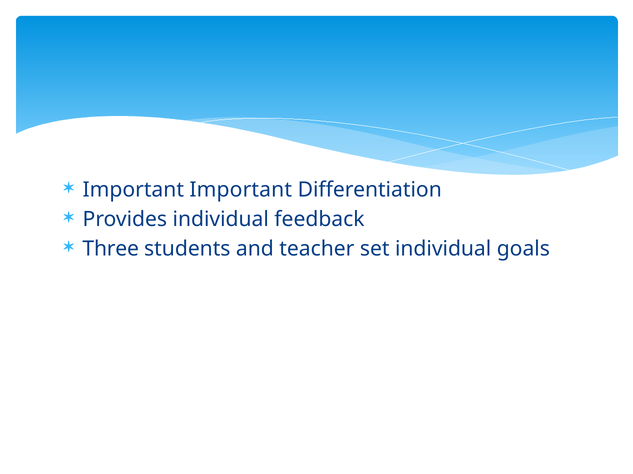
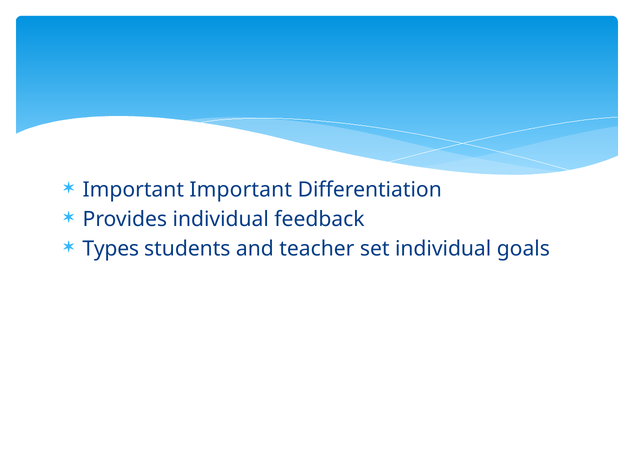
Three: Three -> Types (111, 249)
